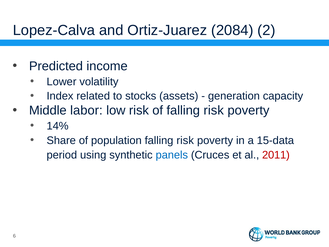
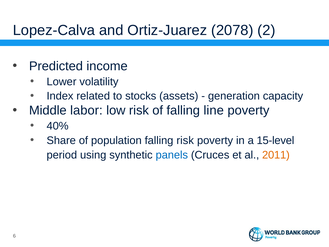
2084: 2084 -> 2078 (232, 30)
of falling risk: risk -> line (214, 110)
14%: 14% -> 40% (58, 126)
15-data: 15-data -> 15-level (275, 140)
2011 colour: red -> orange (276, 155)
